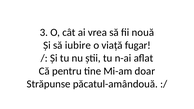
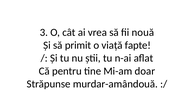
iubire: iubire -> primit (78, 45)
fugar: fugar -> fapte (138, 45)
păcatul-amândouă: păcatul-amândouă -> murdar-amândouă (115, 84)
